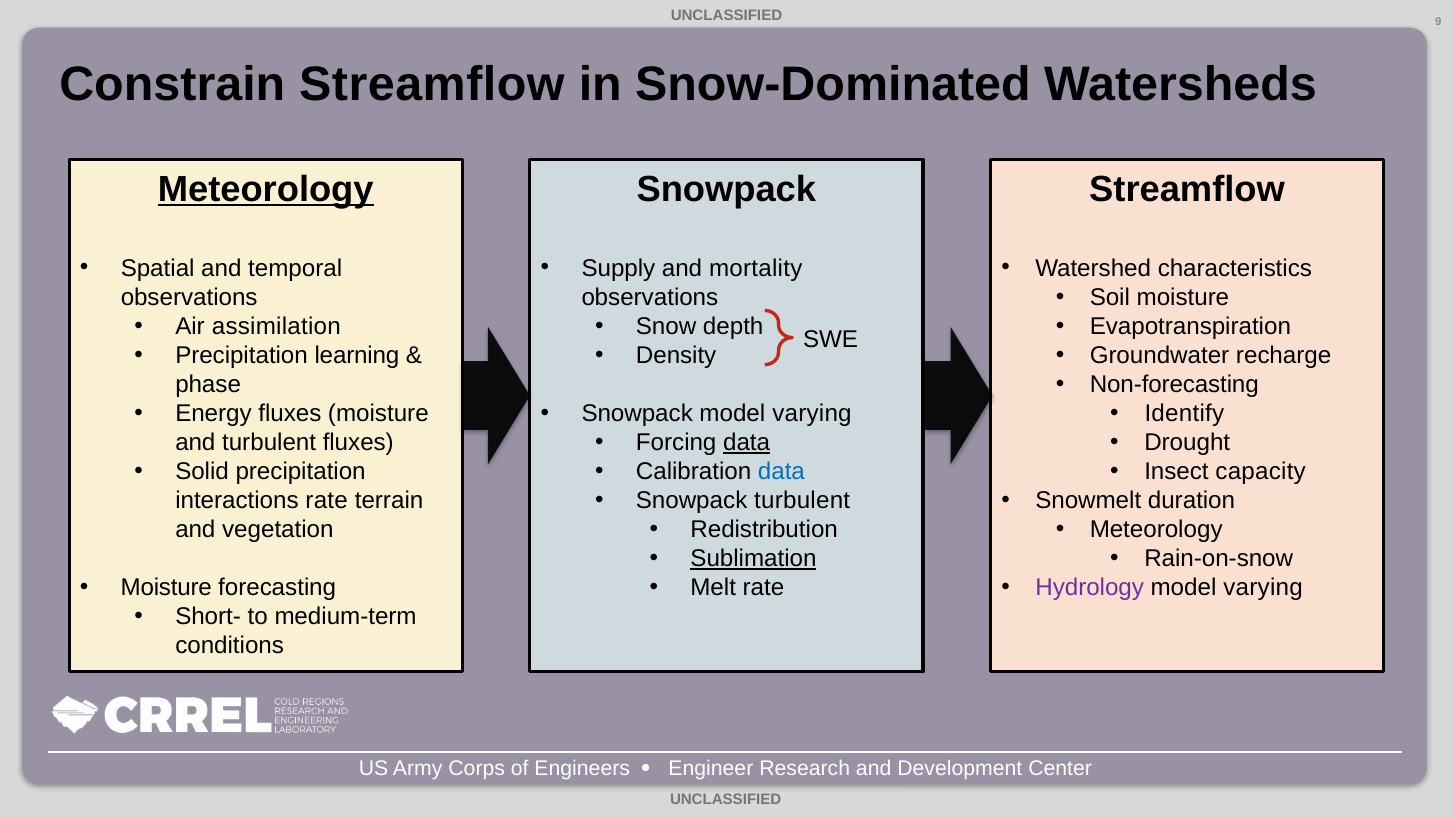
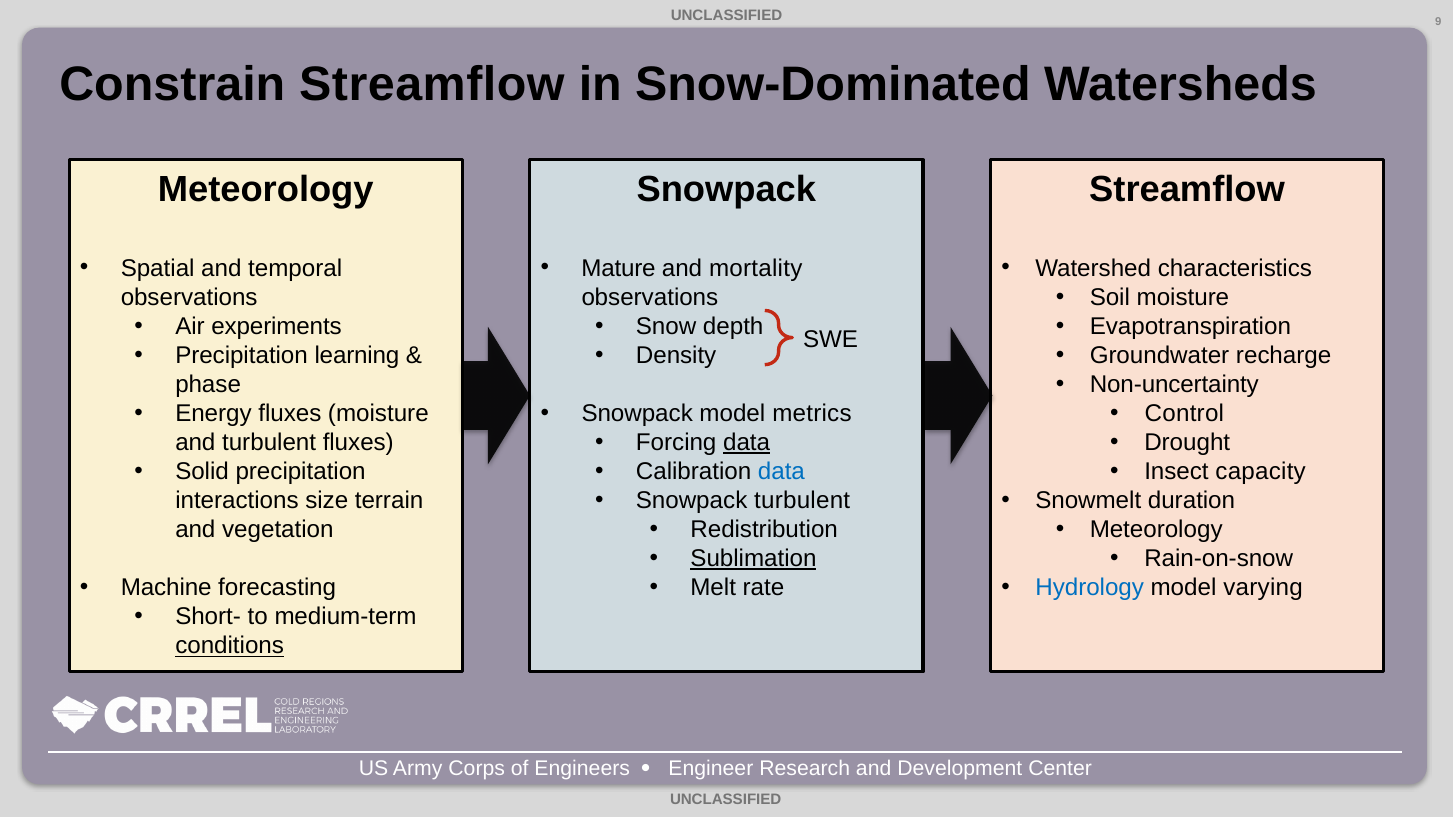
Meteorology underline: present -> none (266, 189)
Supply: Supply -> Mature (619, 269)
assimilation: assimilation -> experiments (277, 327)
Non-forecasting: Non-forecasting -> Non-uncertainty (1174, 385)
Snowpack model varying: varying -> metrics (812, 414)
Identify: Identify -> Control (1184, 414)
interactions rate: rate -> size (327, 501)
Moisture: Moisture -> Machine (166, 588)
Hydrology colour: purple -> blue (1090, 588)
conditions underline: none -> present (230, 646)
